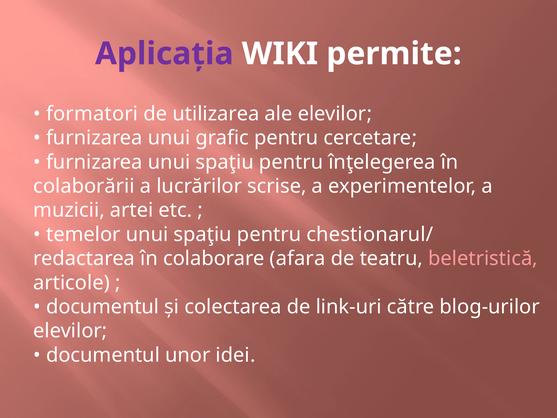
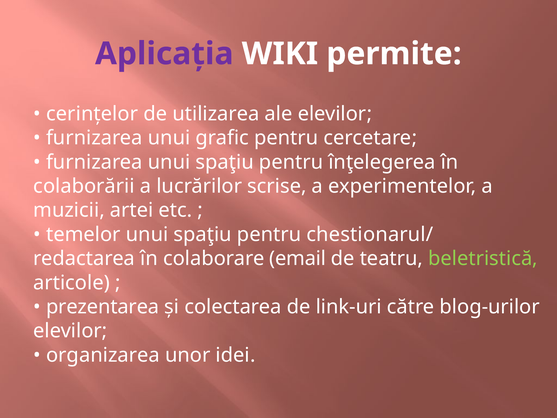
formatori: formatori -> cerinţelor (92, 114)
afara: afara -> email (298, 258)
beletristică colour: pink -> light green (483, 258)
documentul: documentul -> prezentarea (103, 307)
documentul: documentul -> organizarea (103, 355)
